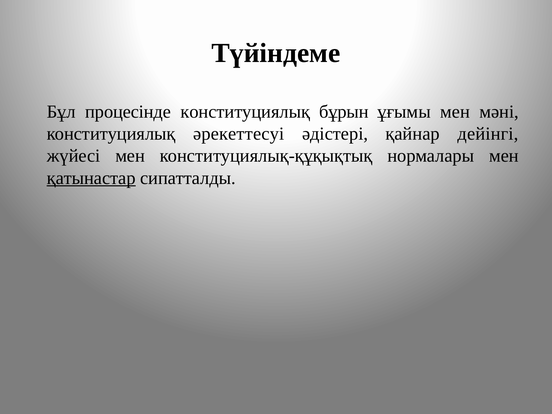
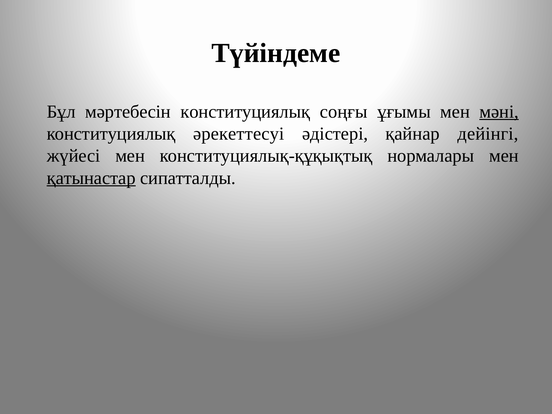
процесінде: процесінде -> мәртебесін (128, 112)
бұрын: бұрын -> соңғы (344, 112)
мәні underline: none -> present (499, 112)
